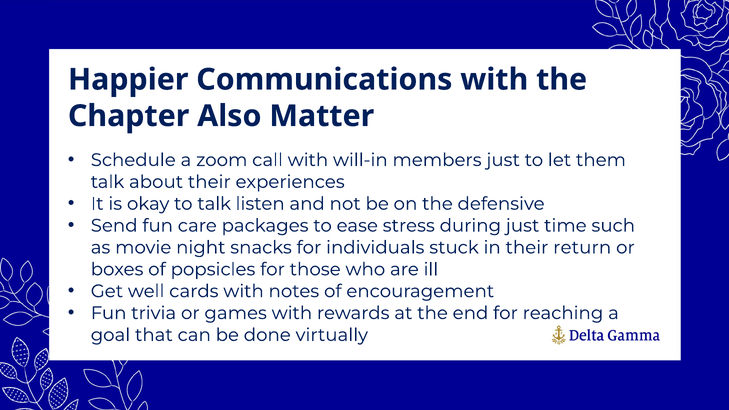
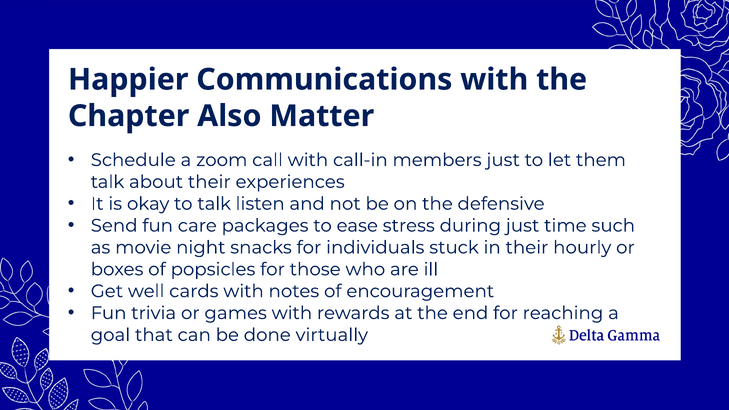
will-in: will-in -> call-in (360, 160)
return: return -> hourly (582, 248)
